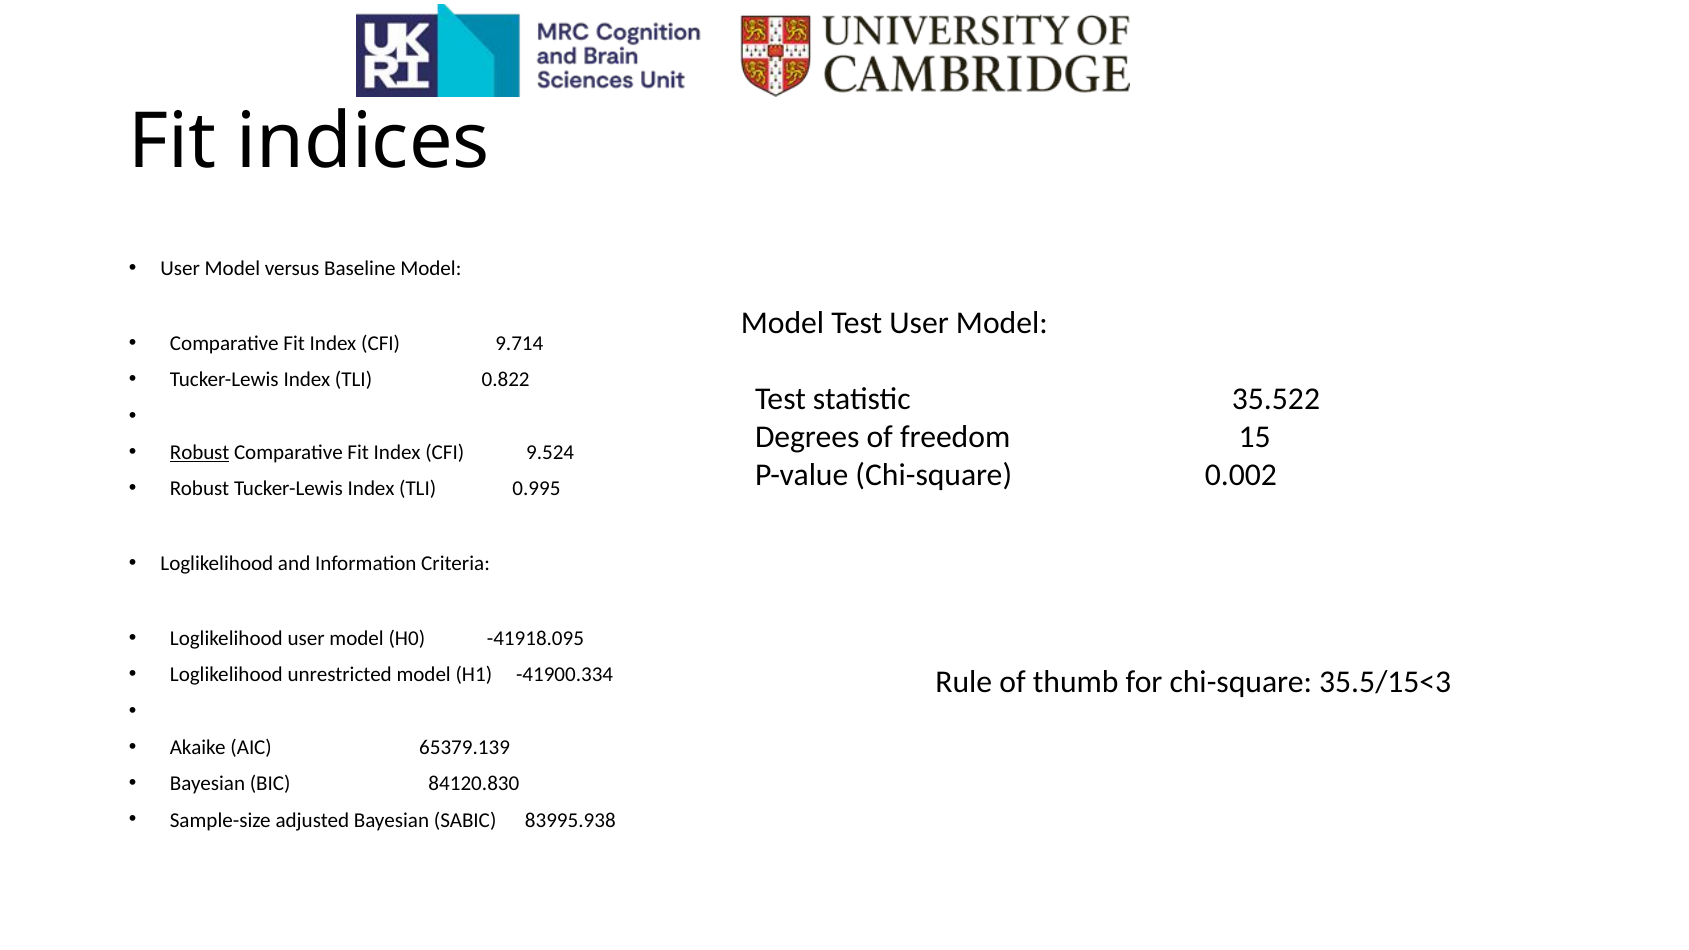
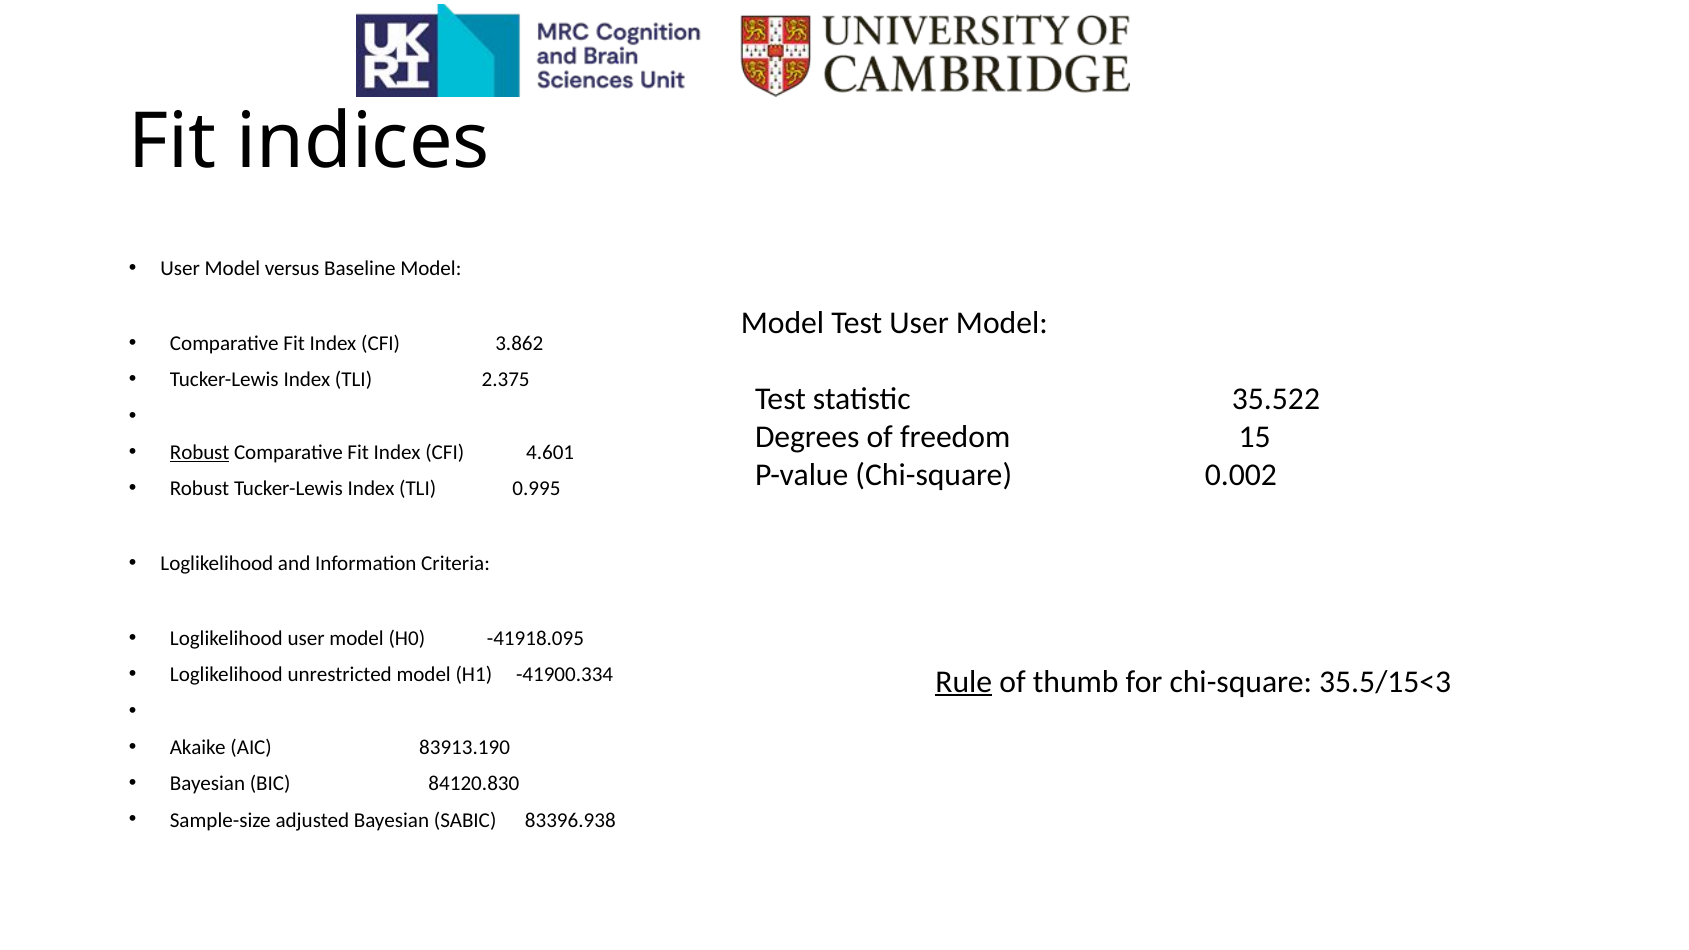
9.714: 9.714 -> 3.862 (519, 344)
0.822: 0.822 -> 2.375 (506, 380)
9.524: 9.524 -> 4.601 (550, 453)
Rule underline: none -> present (964, 682)
65379.139: 65379.139 -> 83913.190 (465, 748)
83995.938: 83995.938 -> 83396.938 (570, 820)
